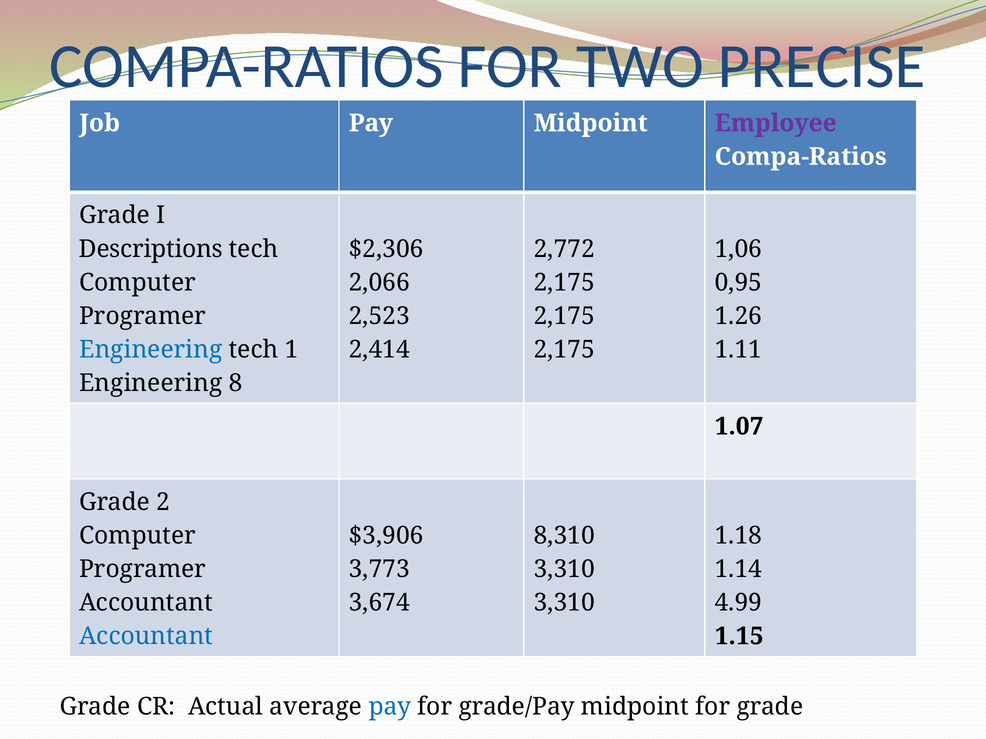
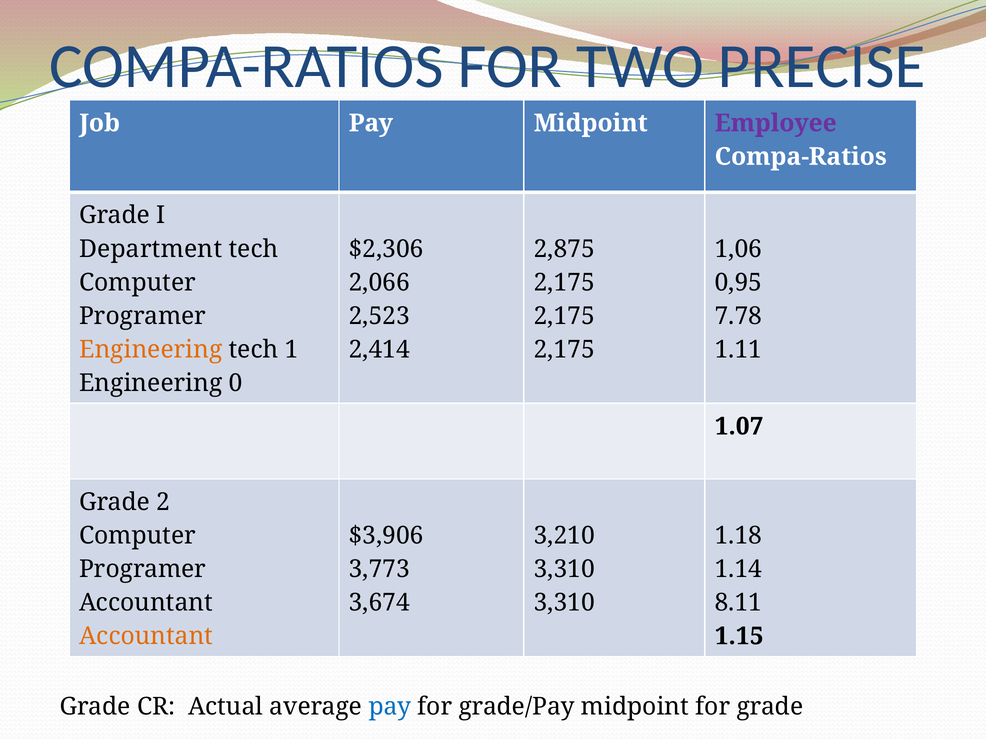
Descriptions: Descriptions -> Department (151, 249)
2,772: 2,772 -> 2,875 (564, 249)
1.26: 1.26 -> 7.78 (738, 316)
Engineering colour: blue -> orange (151, 350)
8: 8 -> 0 (236, 383)
8,310: 8,310 -> 3,210 (564, 536)
4.99: 4.99 -> 8.11 (738, 603)
Accountant colour: blue -> orange (146, 637)
